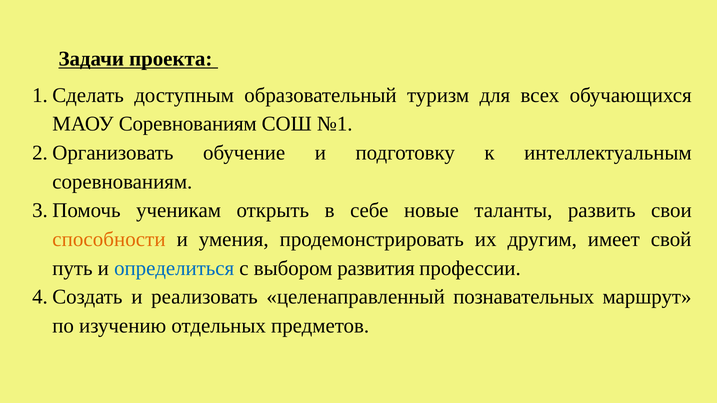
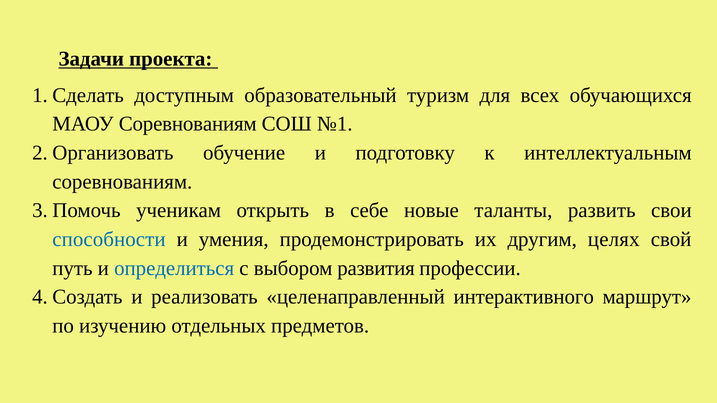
способности colour: orange -> blue (109, 240)
имеет: имеет -> целях (614, 240)
познавательных: познавательных -> интерактивного (524, 297)
